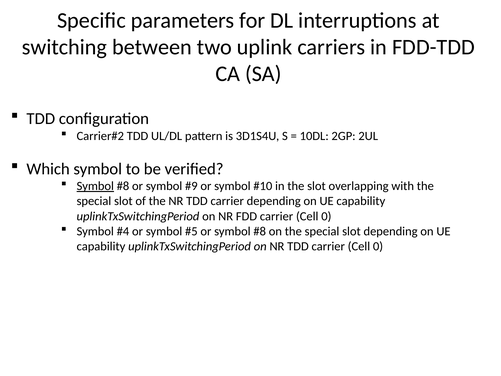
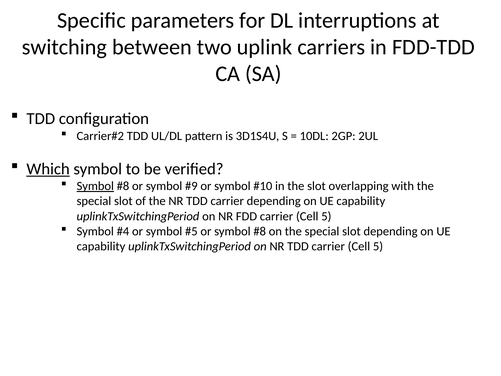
Which underline: none -> present (48, 169)
FDD carrier Cell 0: 0 -> 5 (326, 216)
TDD carrier Cell 0: 0 -> 5 (378, 246)
